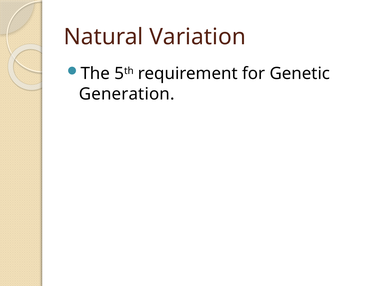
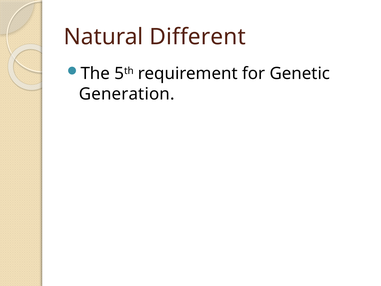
Variation: Variation -> Different (198, 37)
